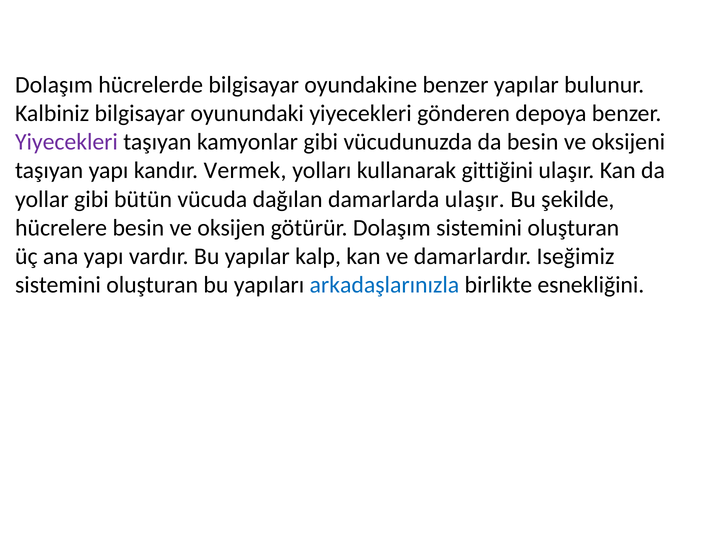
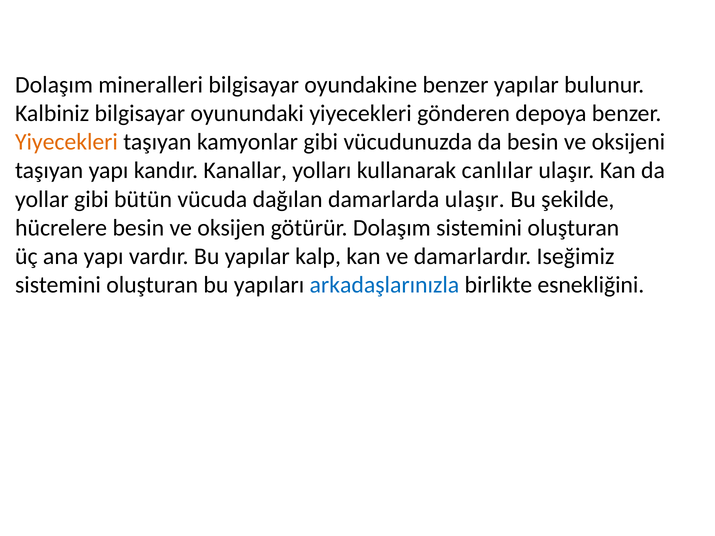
hücrelerde: hücrelerde -> mineralleri (151, 85)
Yiyecekleri colour: purple -> orange (66, 142)
Vermek: Vermek -> Kanallar (245, 171)
gittiğini: gittiğini -> canlılar (497, 171)
